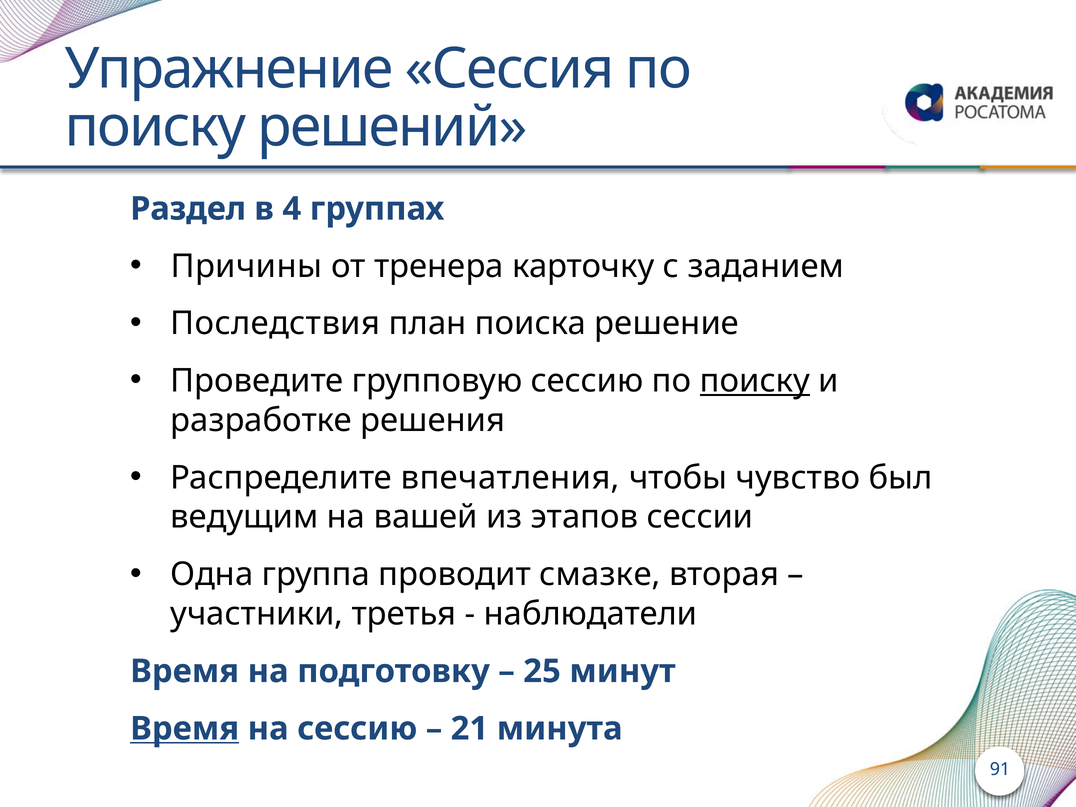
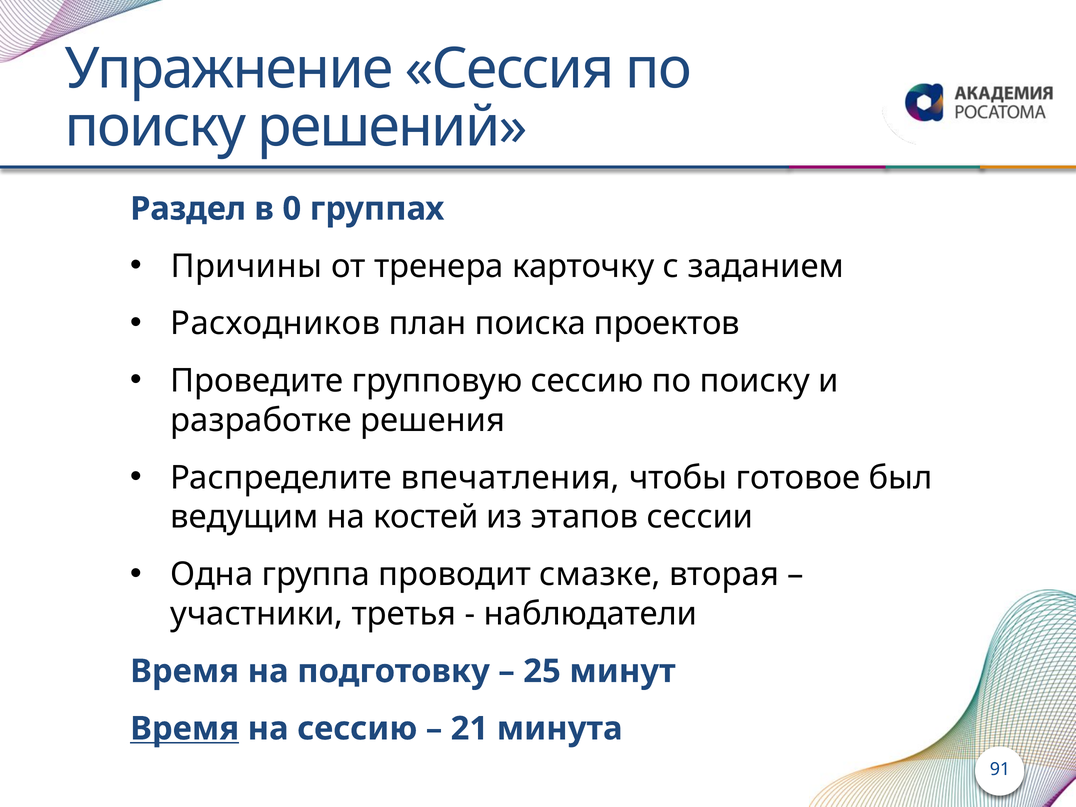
4: 4 -> 0 (292, 209)
Последствия: Последствия -> Расходников (275, 324)
решение: решение -> проектов (667, 324)
поиску underline: present -> none (755, 381)
чувство: чувство -> готовое (798, 478)
вашей: вашей -> костей (426, 517)
